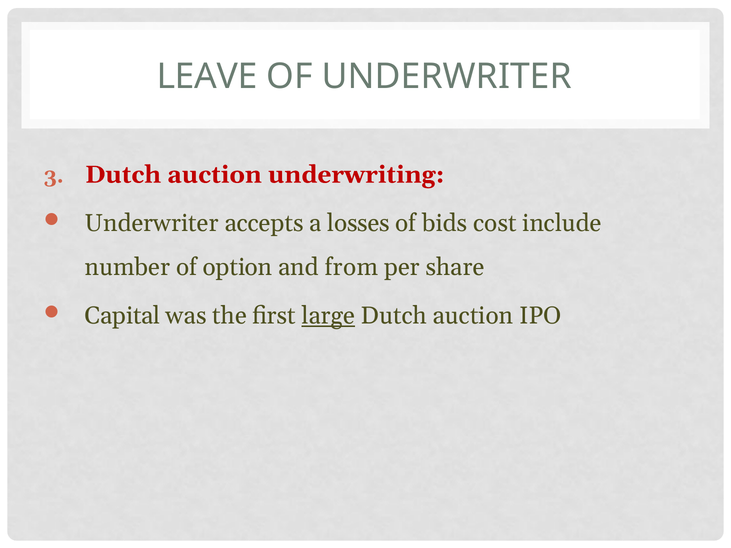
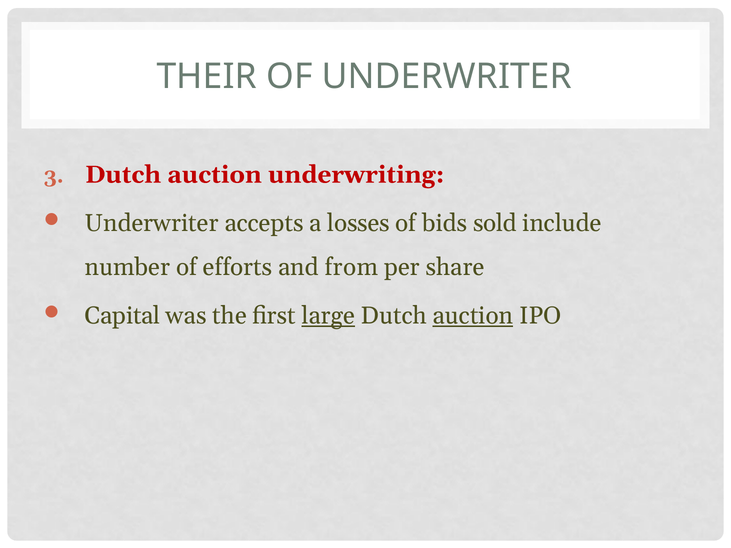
LEAVE: LEAVE -> THEIR (207, 77)
cost: cost -> sold (495, 223)
option: option -> efforts (238, 267)
auction underline: none -> present (473, 316)
